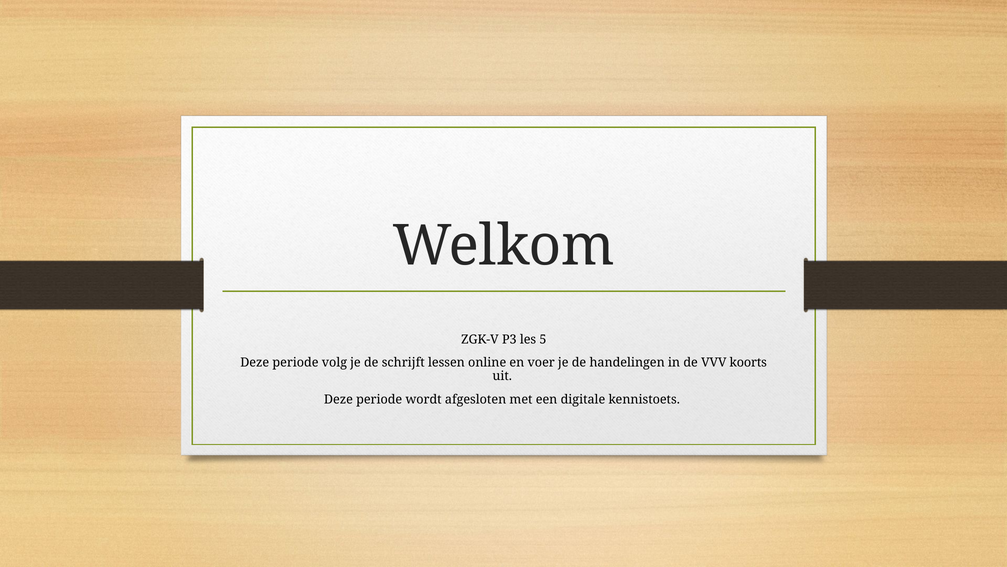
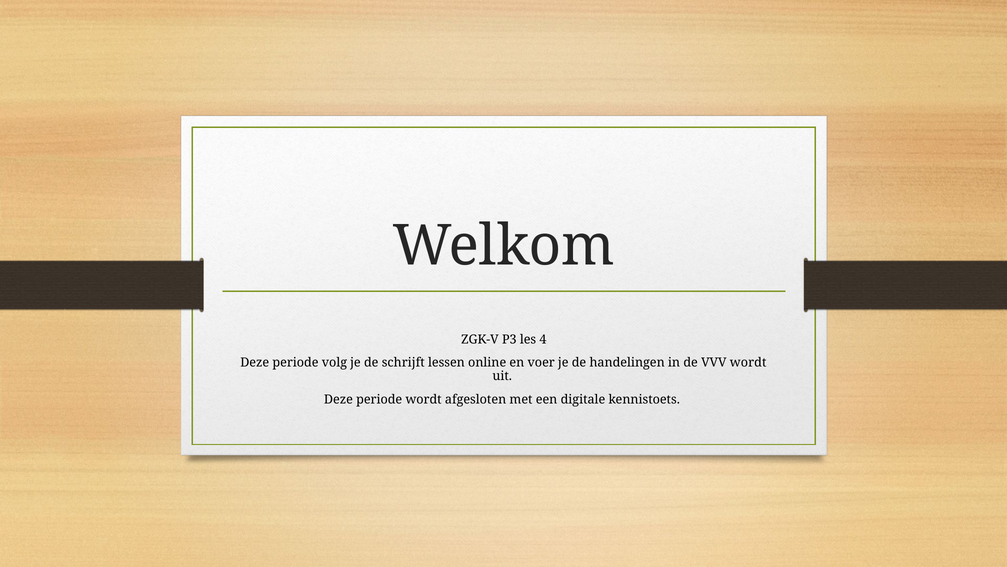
5: 5 -> 4 (543, 339)
VVV koorts: koorts -> wordt (748, 362)
